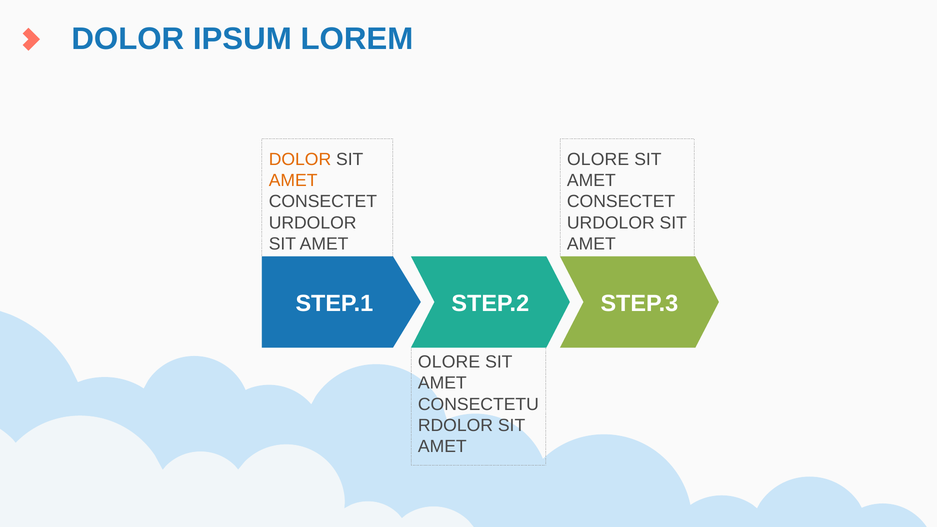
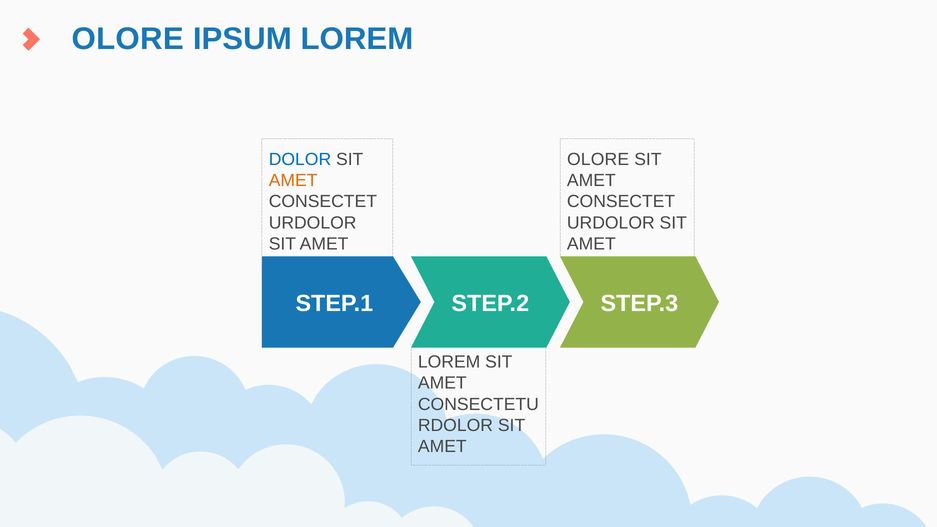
DOLOR: DOLOR -> OLORE (128, 39)
DOLOR colour: orange -> blue (300, 160)
OLORE: OLORE -> LOREM (449, 362)
